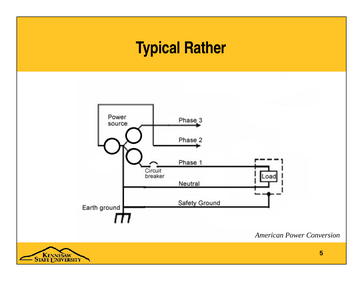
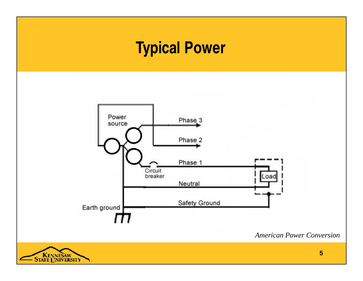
Typical Rather: Rather -> Power (205, 48)
